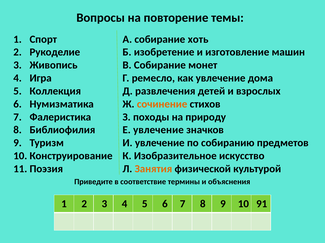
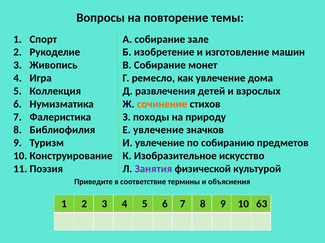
хоть: хоть -> зале (198, 39)
Занятия colour: orange -> purple (153, 169)
91: 91 -> 63 (262, 204)
